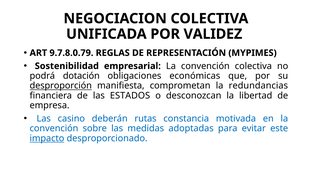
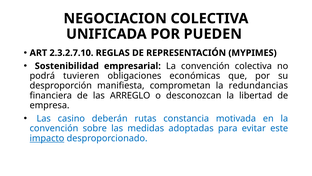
VALIDEZ: VALIDEZ -> PUEDEN (213, 34)
9.7.8.0.79: 9.7.8.0.79 -> 2.3.2.7.10 (71, 53)
dotación: dotación -> tuvieren (81, 76)
desproporción underline: present -> none (61, 85)
ESTADOS: ESTADOS -> ARREGLO (130, 95)
